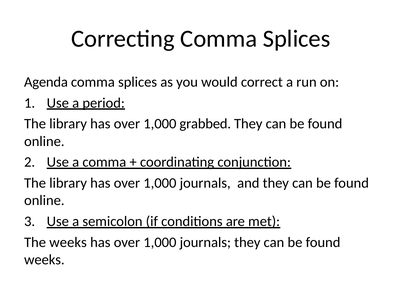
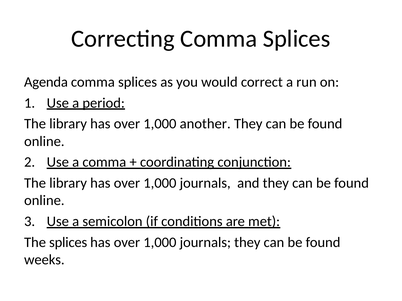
grabbed: grabbed -> another (205, 124)
The weeks: weeks -> splices (68, 243)
